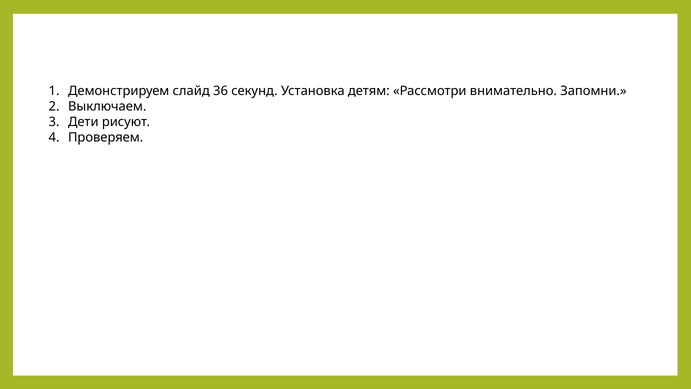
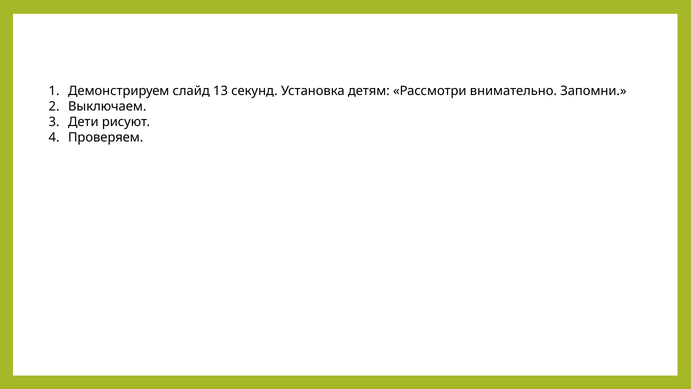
36: 36 -> 13 (221, 91)
